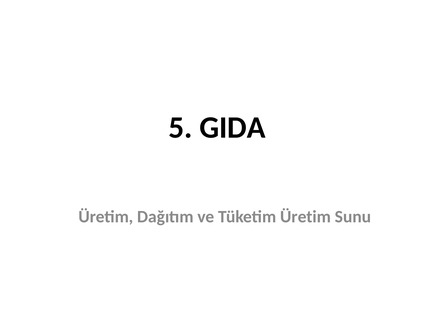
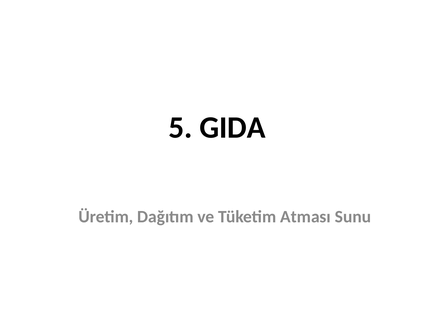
Tüketim Üretim: Üretim -> Atması (306, 217)
